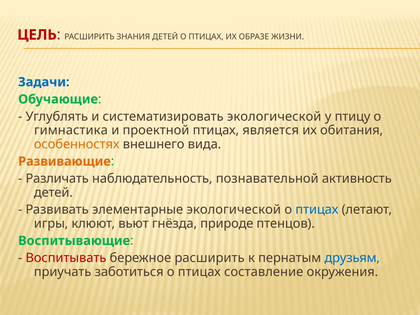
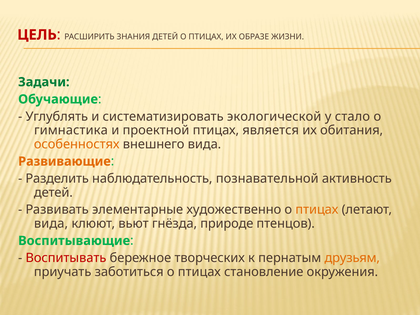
Задачи colour: blue -> green (44, 82)
птицу: птицу -> стало (352, 116)
Различать: Различать -> Разделить (57, 179)
элементарные экологической: экологической -> художественно (234, 210)
птицах colour: blue -> orange (317, 210)
игры: игры -> вида (51, 224)
бережное расширить: расширить -> творческих (210, 258)
друзьям colour: blue -> orange (352, 258)
составление: составление -> становление (264, 272)
